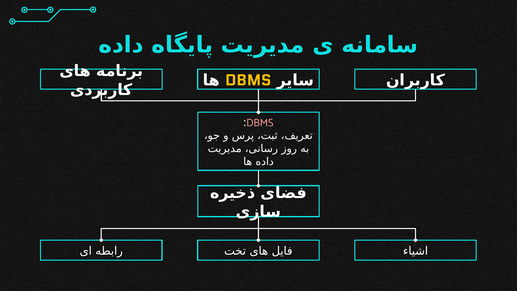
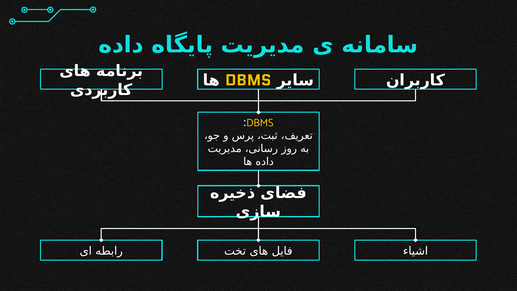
DBMS colour: pink -> yellow (260, 123)
